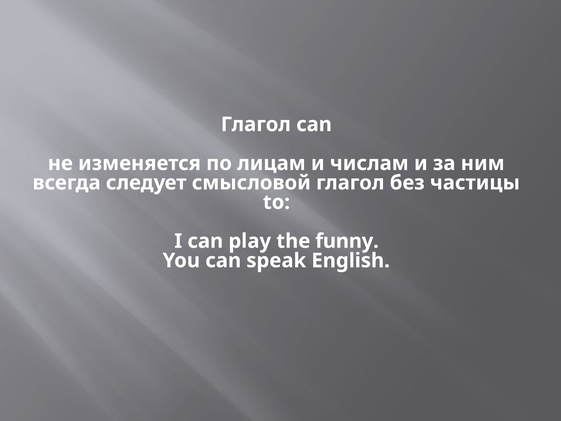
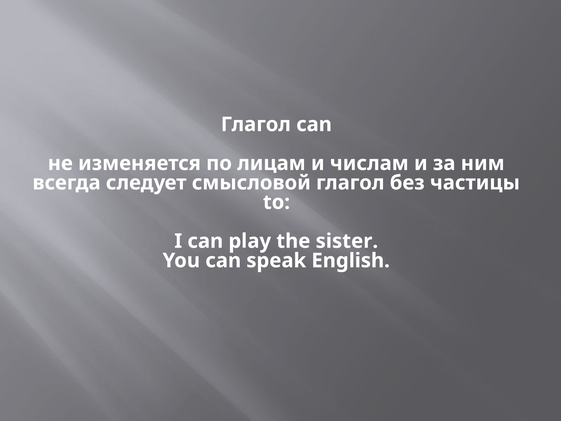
funny: funny -> sister (347, 241)
